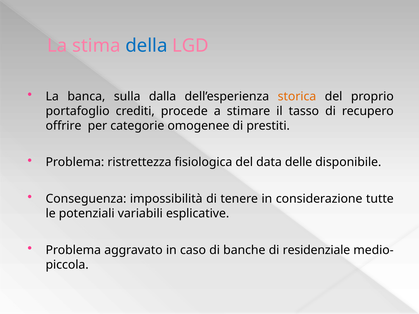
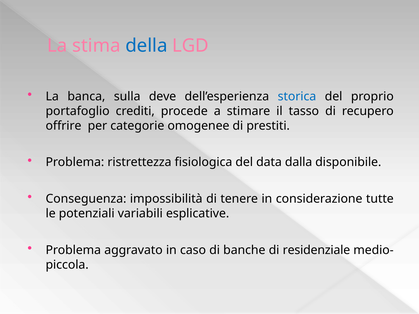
dalla: dalla -> deve (163, 97)
storica colour: orange -> blue (297, 97)
delle: delle -> dalla (299, 162)
